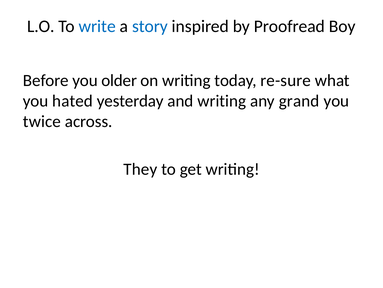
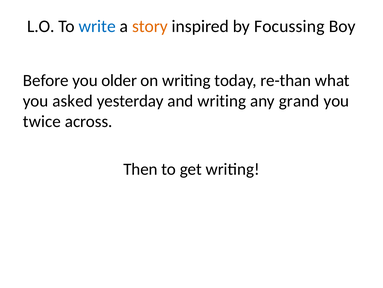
story colour: blue -> orange (150, 26)
Proofread: Proofread -> Focussing (289, 26)
re-sure: re-sure -> re-than (286, 80)
hated: hated -> asked (73, 101)
They: They -> Then (140, 169)
